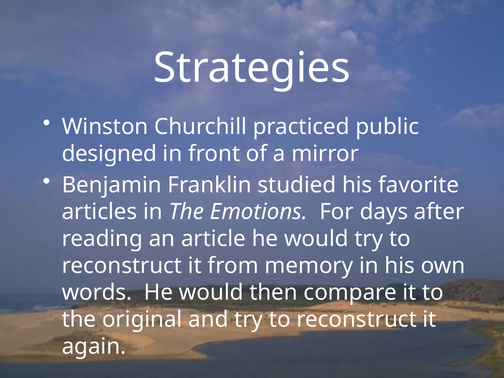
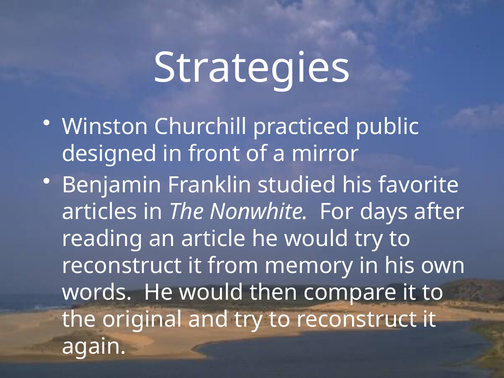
Emotions: Emotions -> Nonwhite (259, 212)
